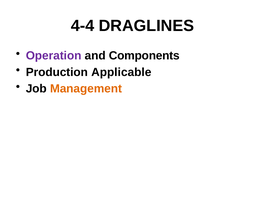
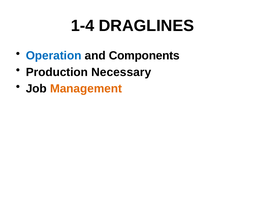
4-4: 4-4 -> 1-4 (83, 26)
Operation colour: purple -> blue (54, 56)
Applicable: Applicable -> Necessary (121, 72)
